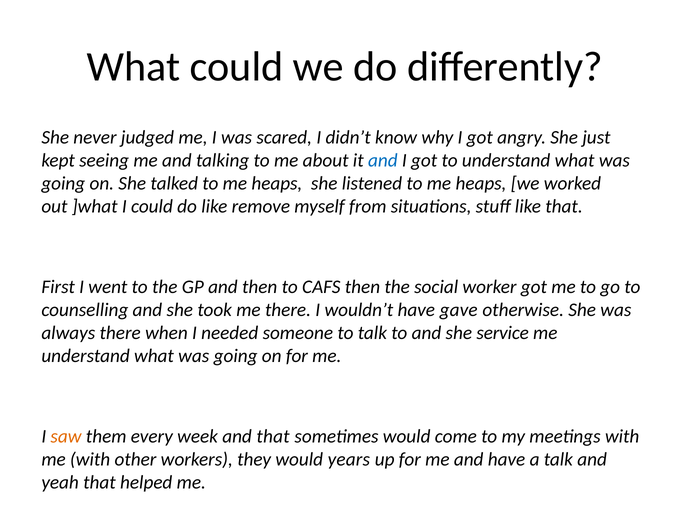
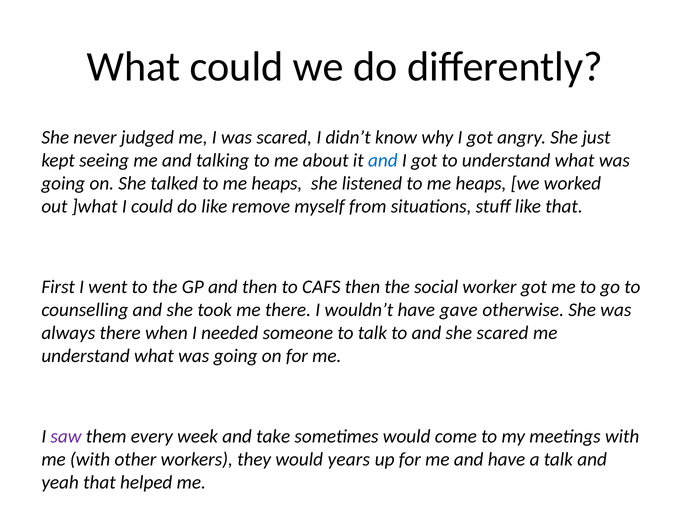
she service: service -> scared (502, 333)
saw colour: orange -> purple (66, 436)
and that: that -> take (273, 436)
